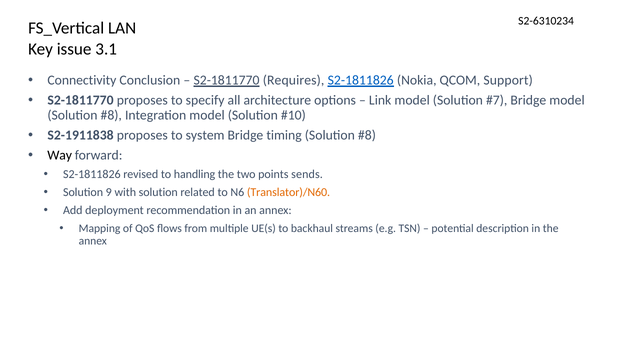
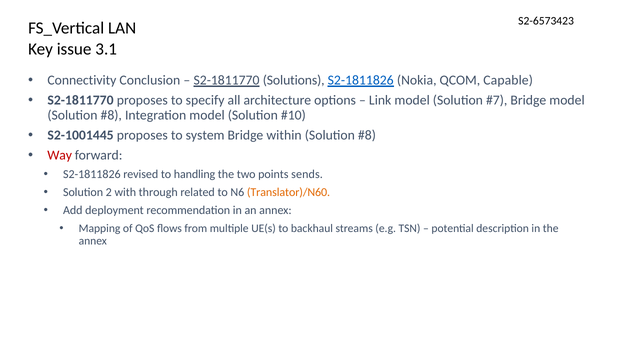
S2-6310234: S2-6310234 -> S2-6573423 (546, 21)
Requires: Requires -> Solutions (294, 80)
Support: Support -> Capable (508, 80)
S2-1911838: S2-1911838 -> S2-1001445 (81, 135)
timing: timing -> within (284, 135)
Way colour: black -> red (60, 155)
9: 9 -> 2 (109, 192)
with solution: solution -> through (158, 192)
